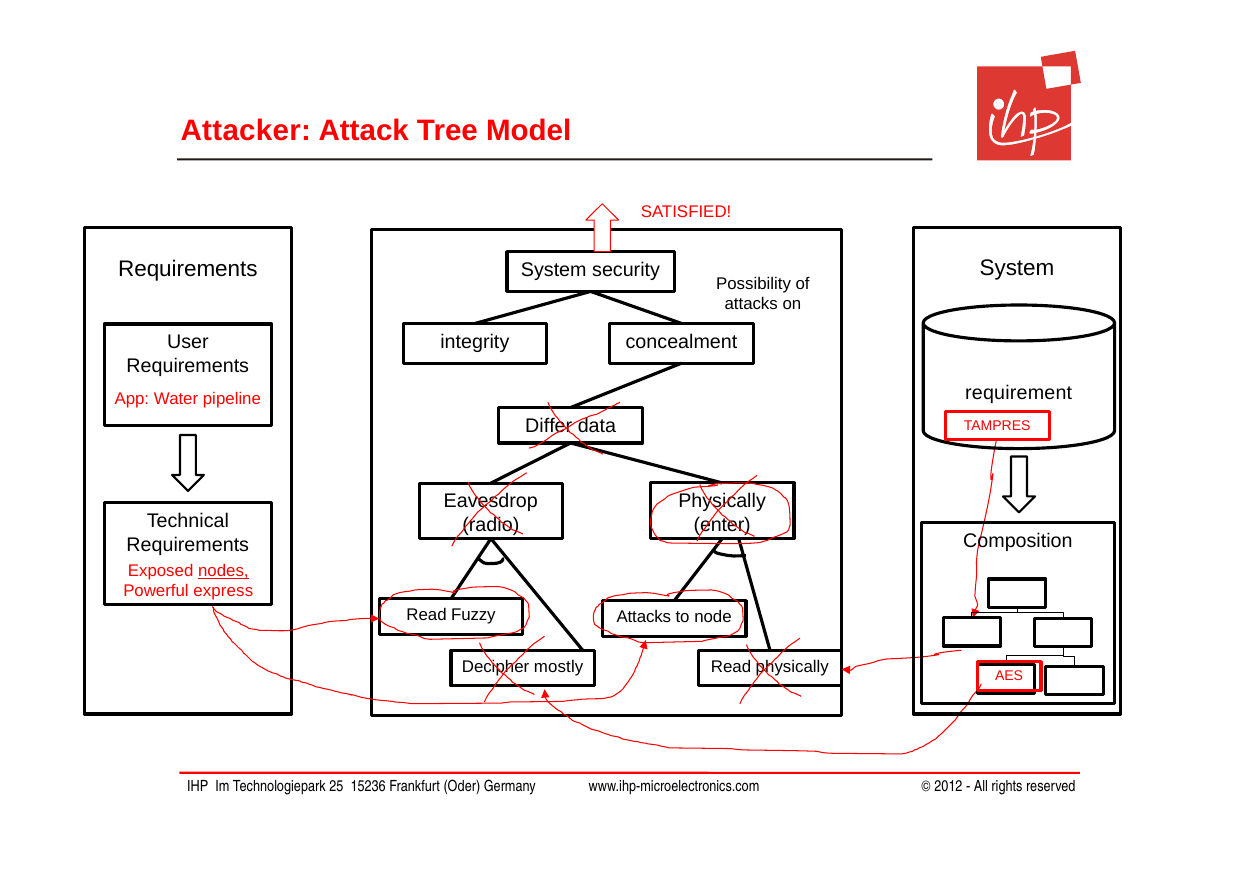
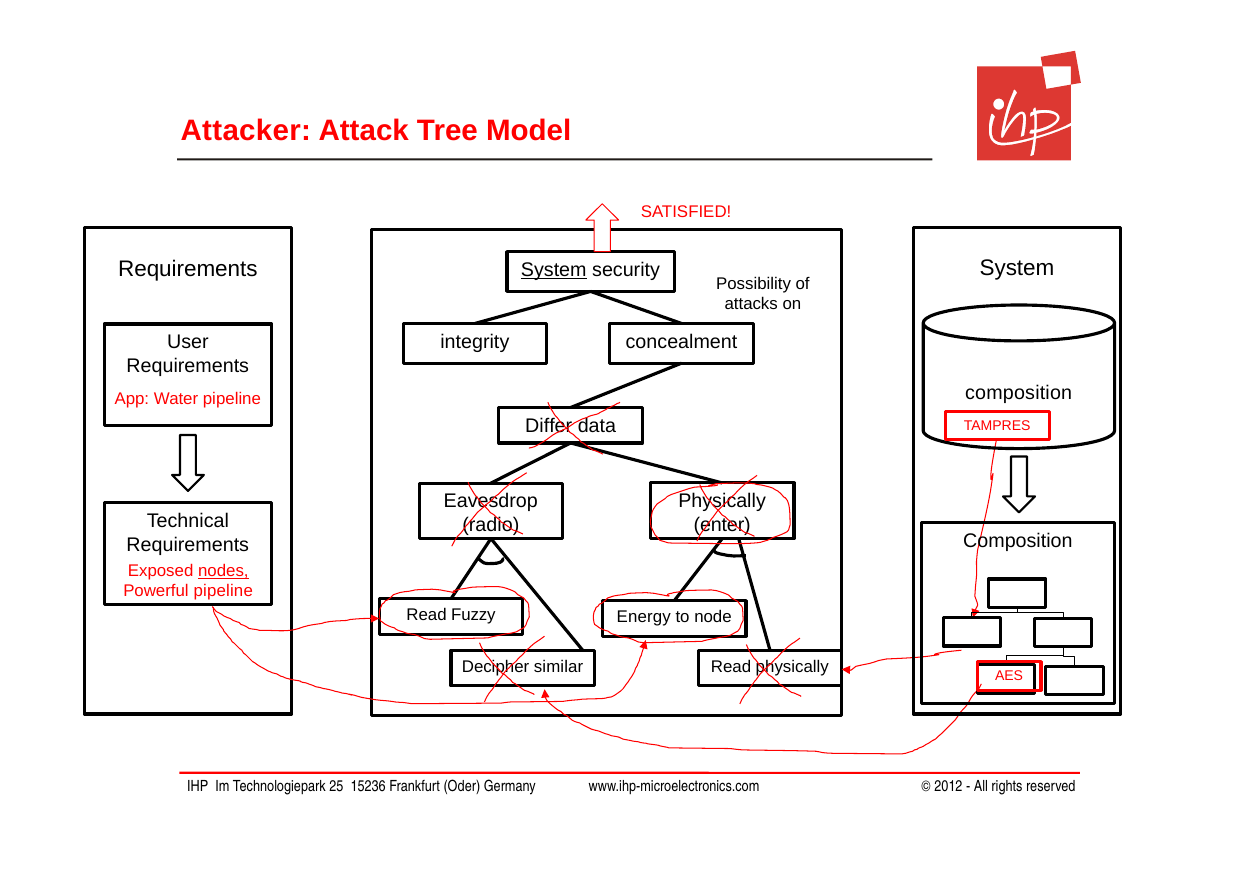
System underline: none -> present (554, 270)
requirement: requirement -> composition (1019, 393)
Powerful express: express -> pipeline (223, 591)
Attacks: Attacks -> Energy (644, 617)
mostly: mostly -> similar (559, 667)
